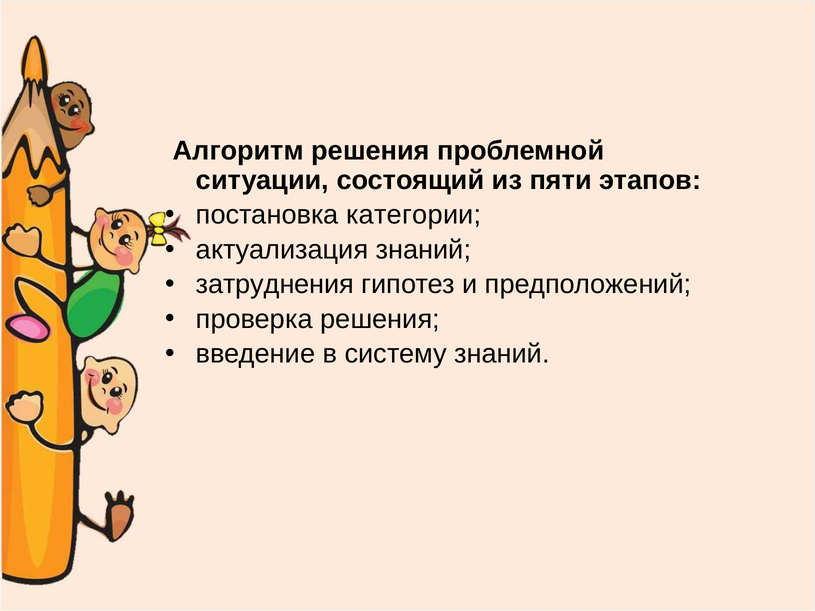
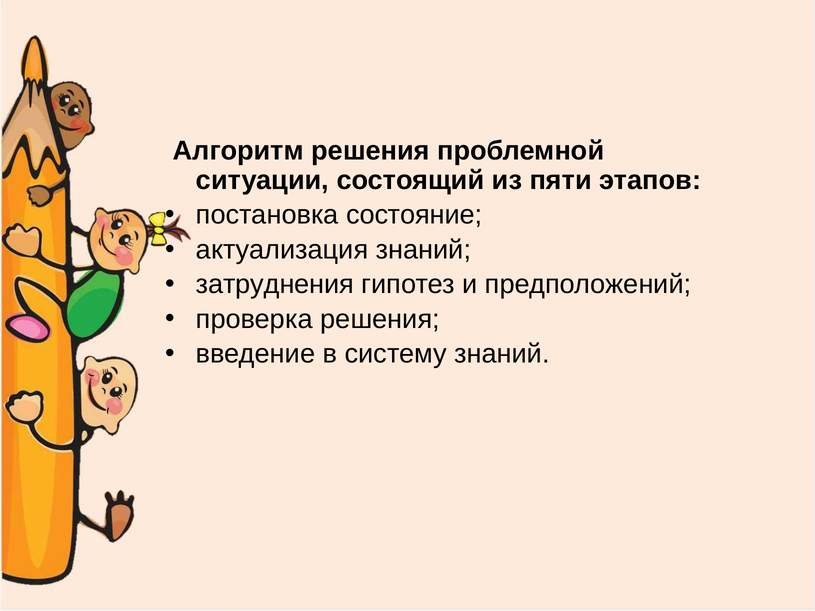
категории: категории -> состояние (414, 215)
